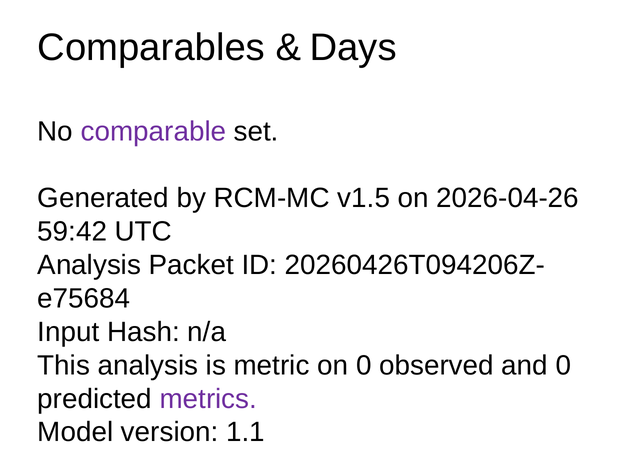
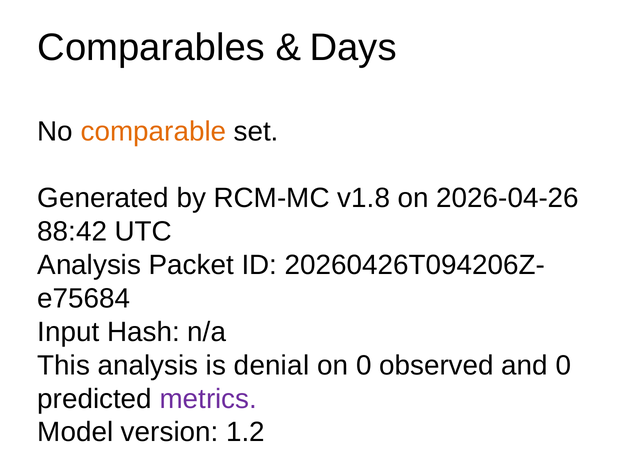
comparable colour: purple -> orange (153, 131)
v1.5: v1.5 -> v1.8 (364, 198)
59:42: 59:42 -> 88:42 (72, 231)
metric: metric -> denial (272, 365)
1.1: 1.1 -> 1.2 (246, 432)
